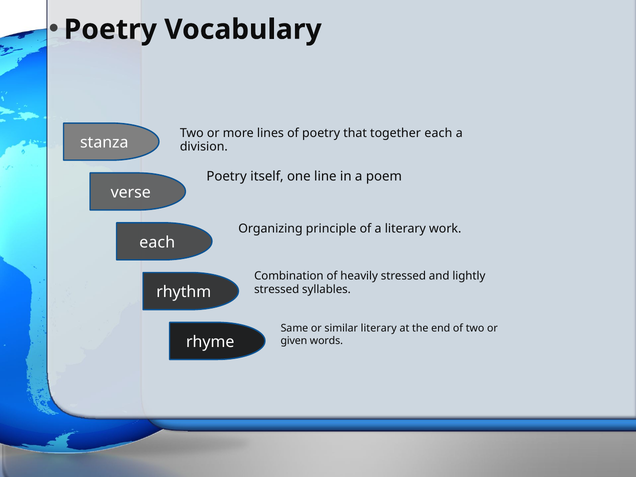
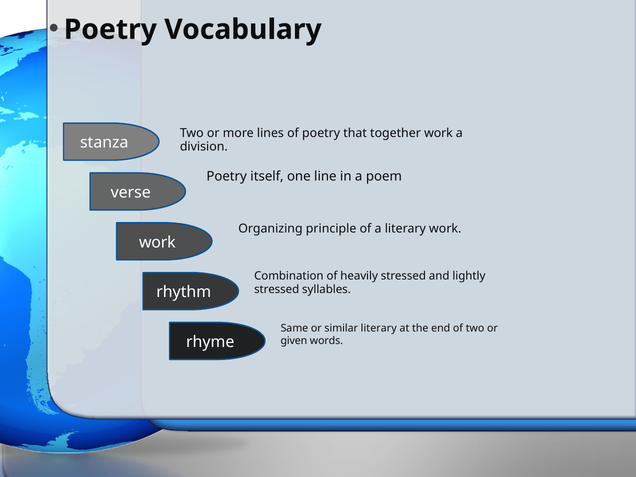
together each: each -> work (438, 133)
each: each -> work (157, 242)
